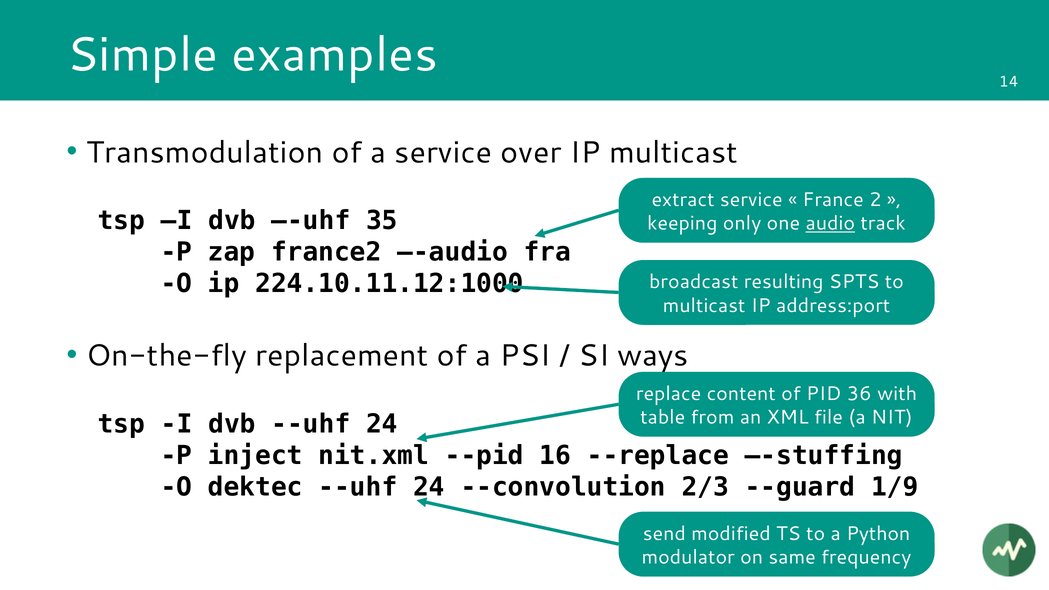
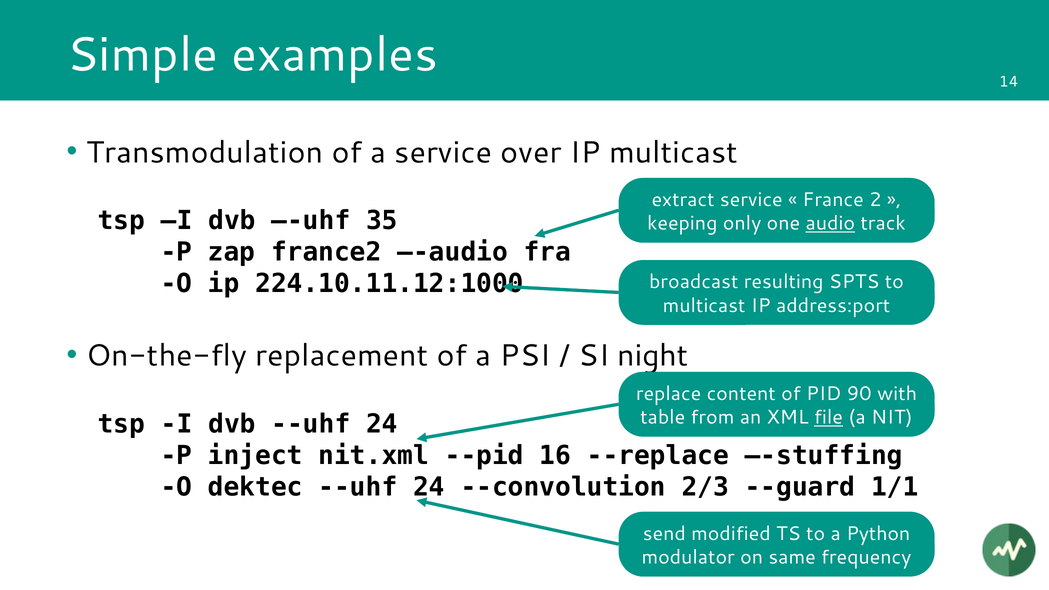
ways: ways -> night (653, 356)
36: 36 -> 90 (859, 394)
file underline: none -> present (829, 417)
1/9: 1/9 -> 1/1 (895, 487)
